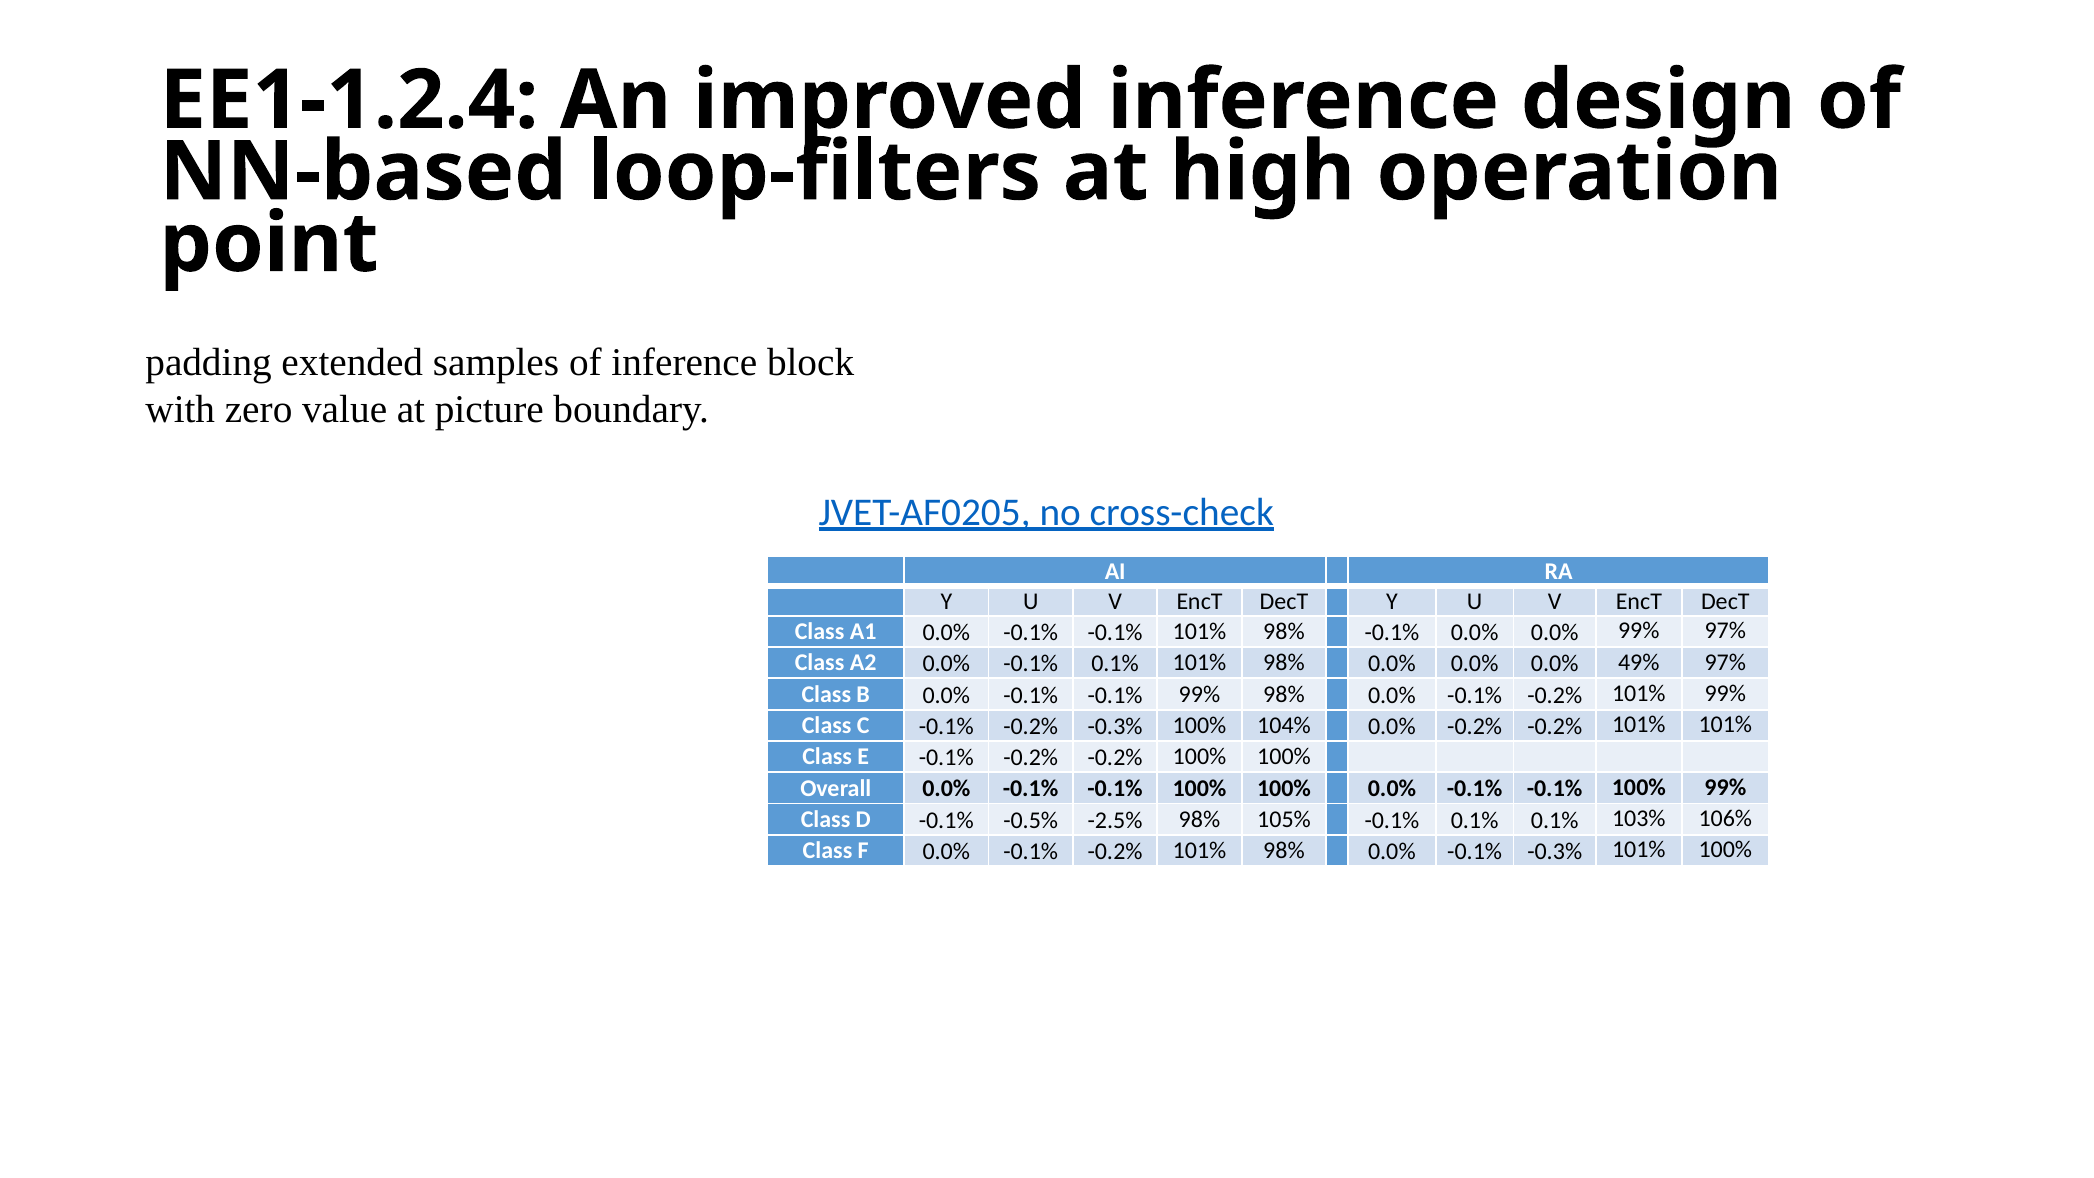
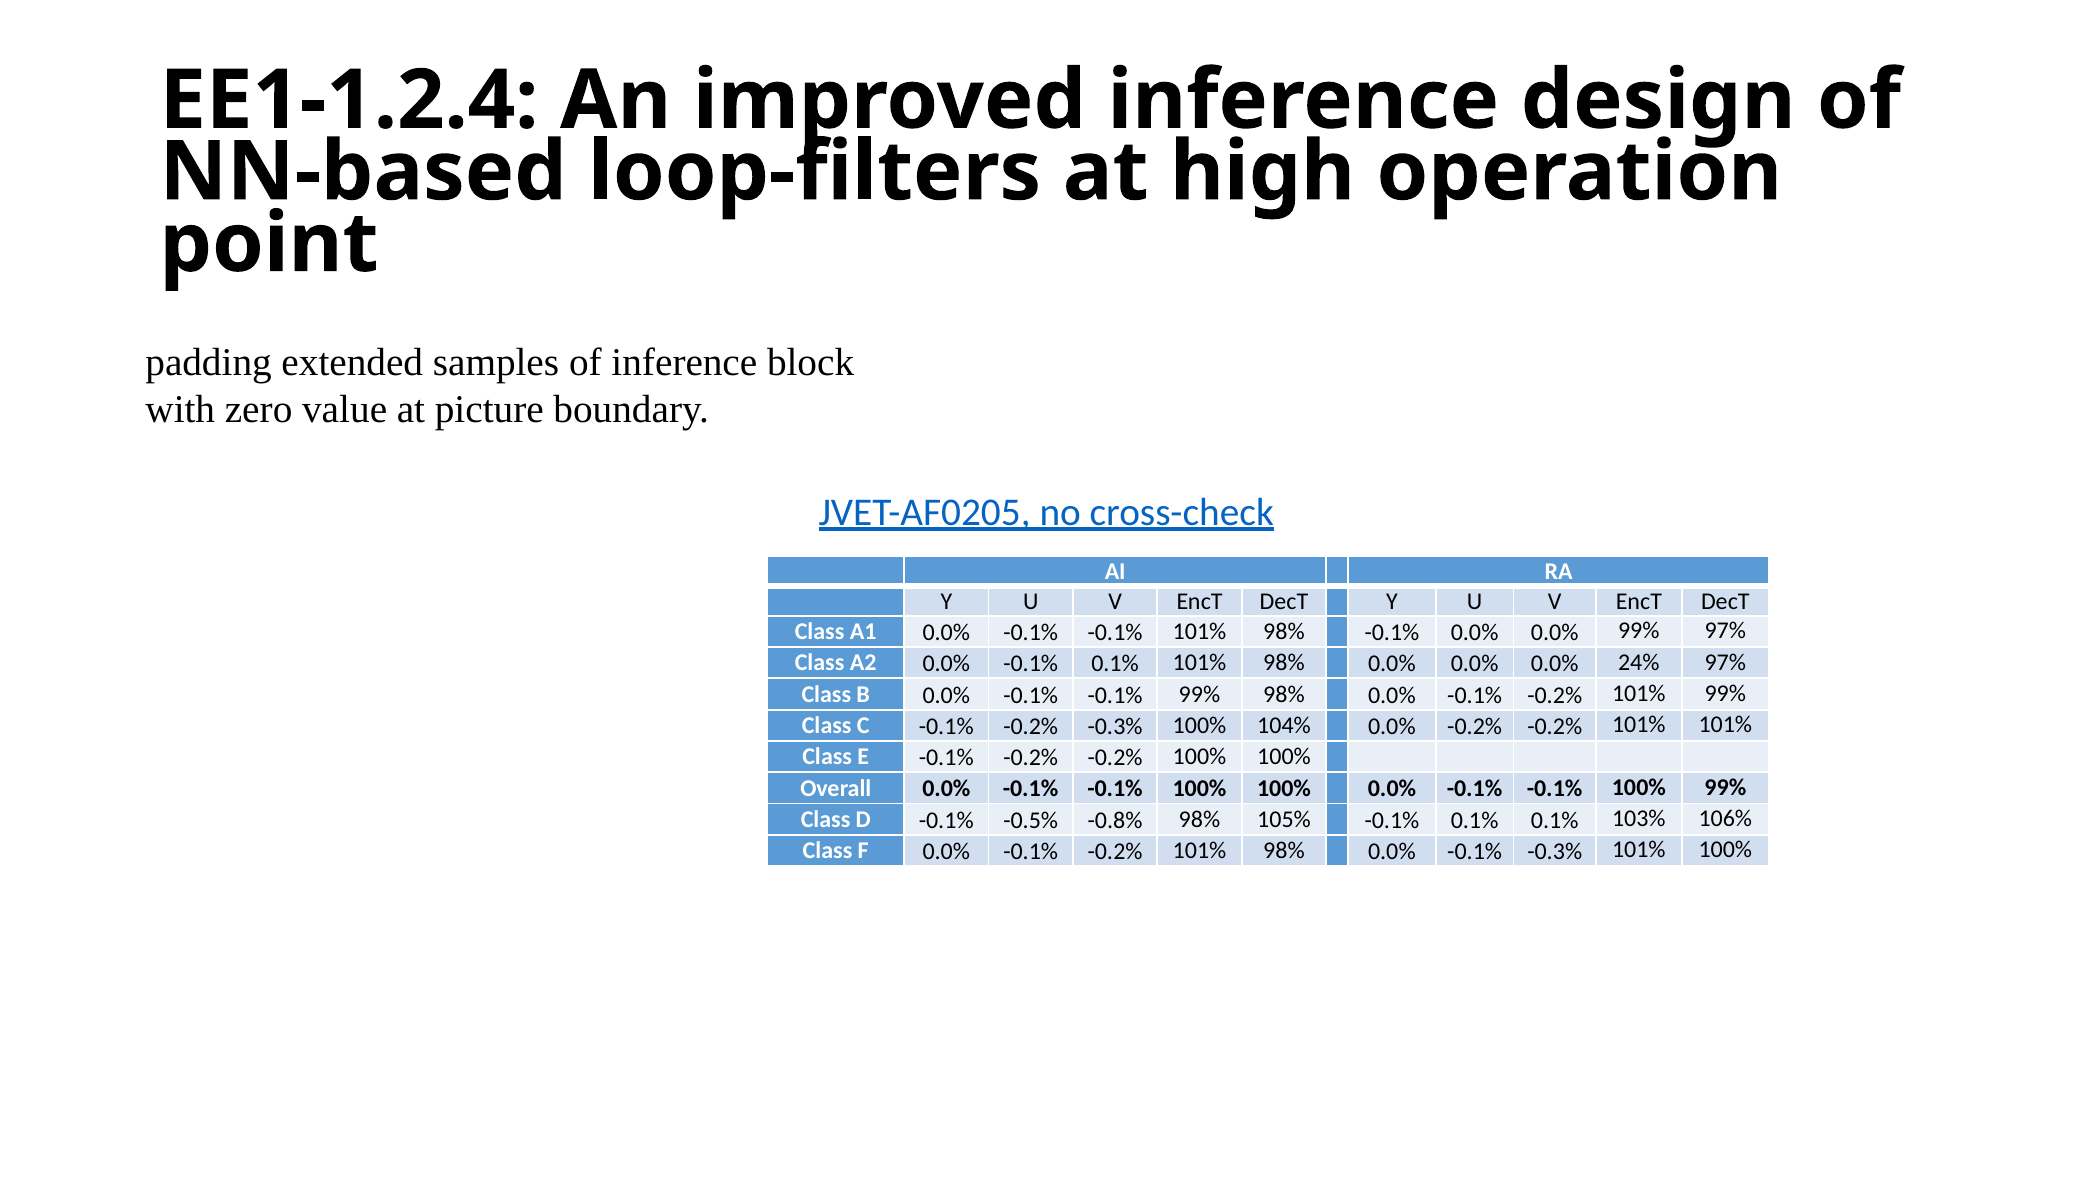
49%: 49% -> 24% (1639, 662)
-2.5%: -2.5% -> -0.8% (1115, 820)
